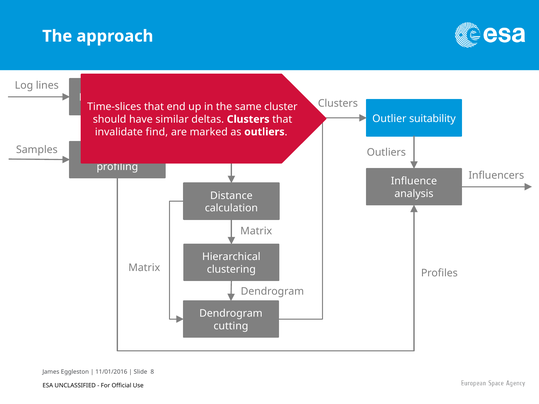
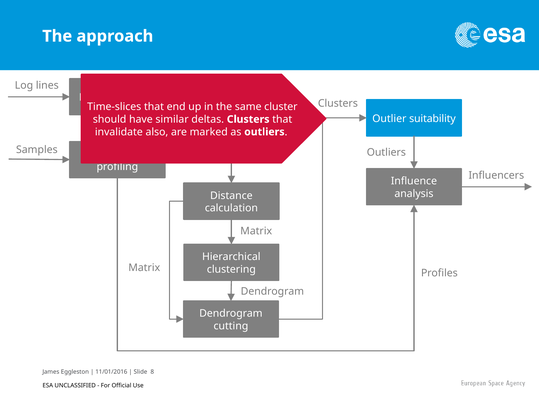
find: find -> also (157, 132)
